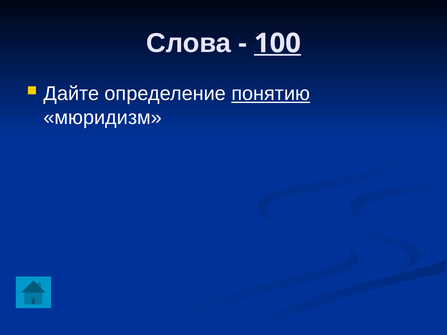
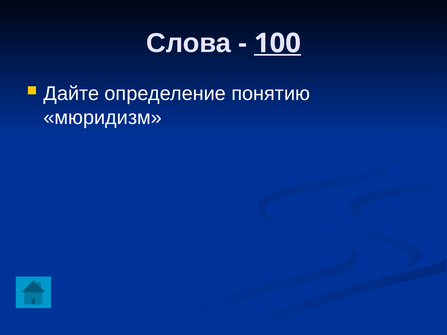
понятию underline: present -> none (271, 94)
